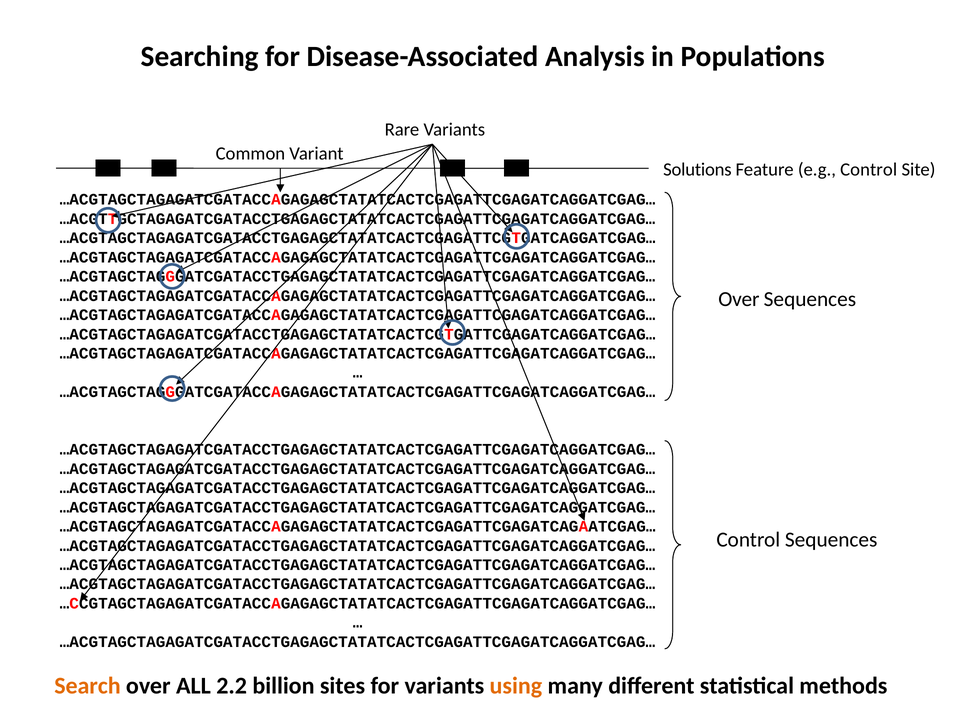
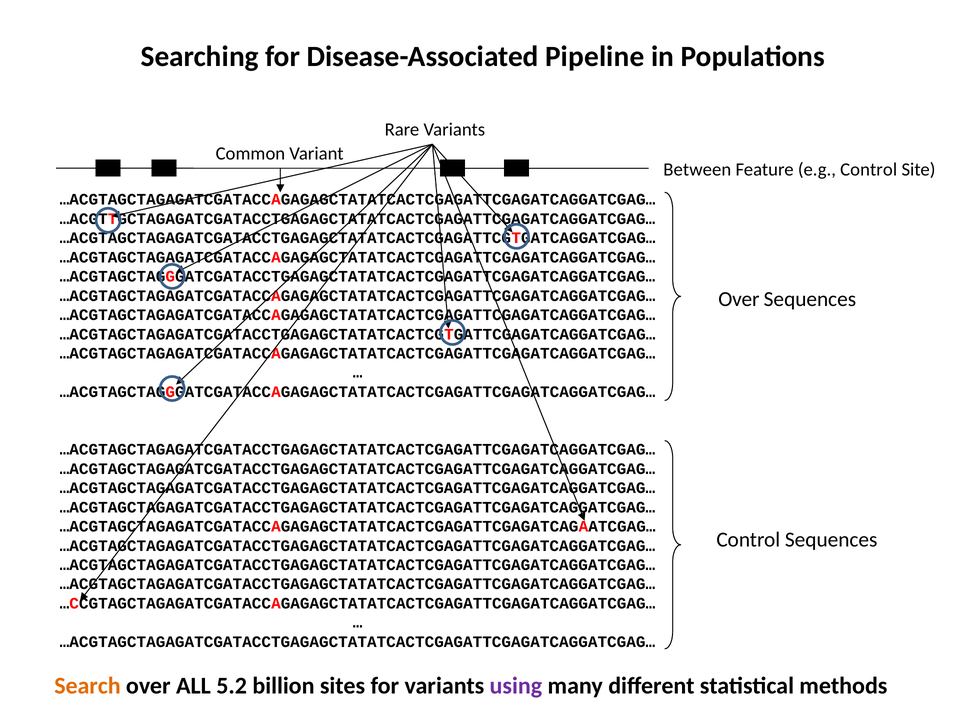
Analysis: Analysis -> Pipeline (595, 56)
Solutions: Solutions -> Between (697, 169)
2.2: 2.2 -> 5.2 (232, 685)
using colour: orange -> purple (516, 685)
